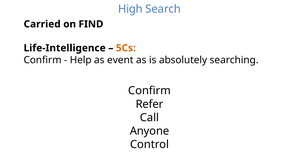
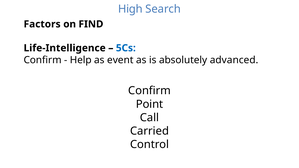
Carried: Carried -> Factors (42, 24)
5Cs colour: orange -> blue (126, 48)
searching: searching -> advanced (234, 60)
Refer: Refer -> Point (150, 104)
Anyone: Anyone -> Carried (149, 131)
